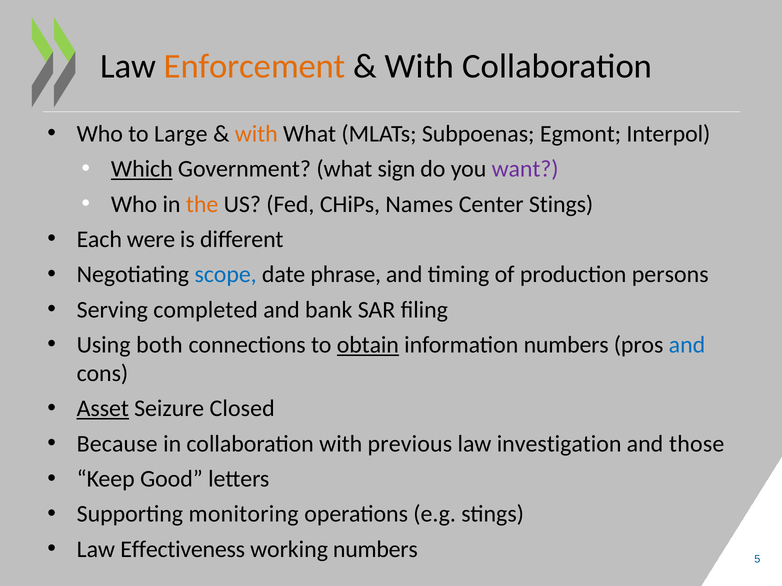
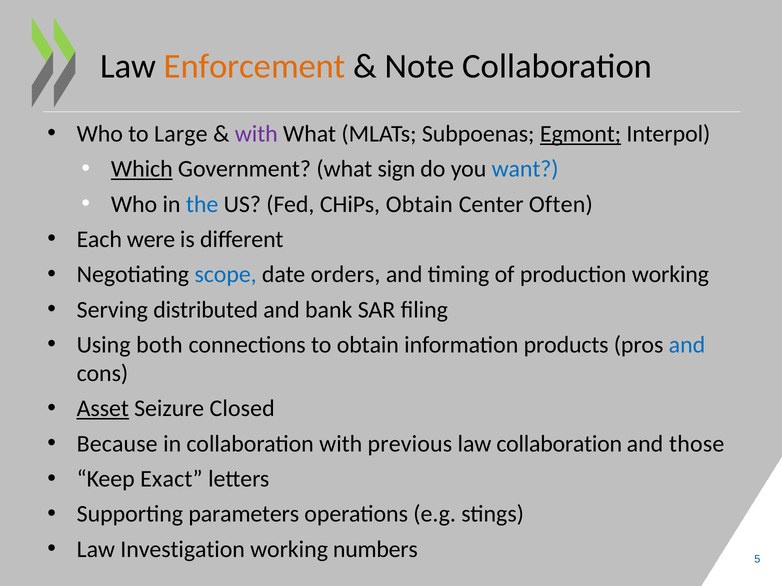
With: With -> Note (420, 66)
with colour: orange -> purple (256, 134)
Egmont underline: none -> present (580, 134)
want colour: purple -> blue (525, 169)
the colour: orange -> blue (202, 204)
CHiPs Names: Names -> Obtain (419, 204)
Center Stings: Stings -> Often (561, 204)
phrase: phrase -> orders (346, 275)
production persons: persons -> working (670, 275)
completed: completed -> distributed (206, 310)
obtain underline: present -> none (368, 345)
information numbers: numbers -> products (566, 345)
law investigation: investigation -> collaboration (559, 444)
Good: Good -> Exact (171, 479)
monitoring: monitoring -> parameters (244, 515)
Effectiveness: Effectiveness -> Investigation (183, 550)
